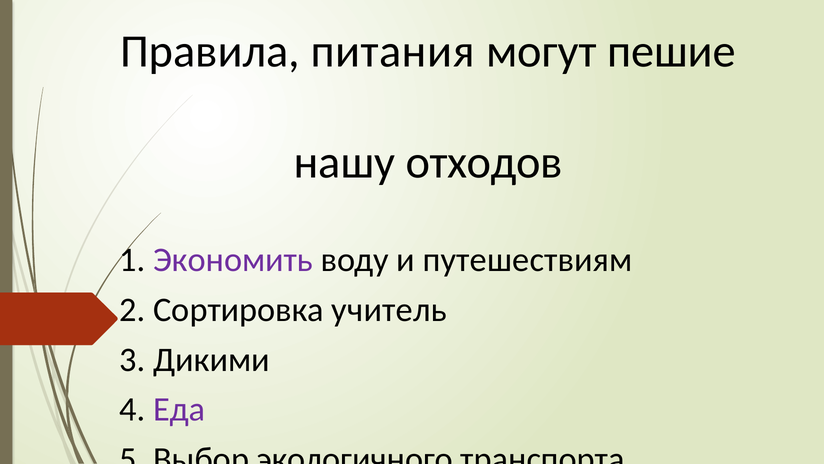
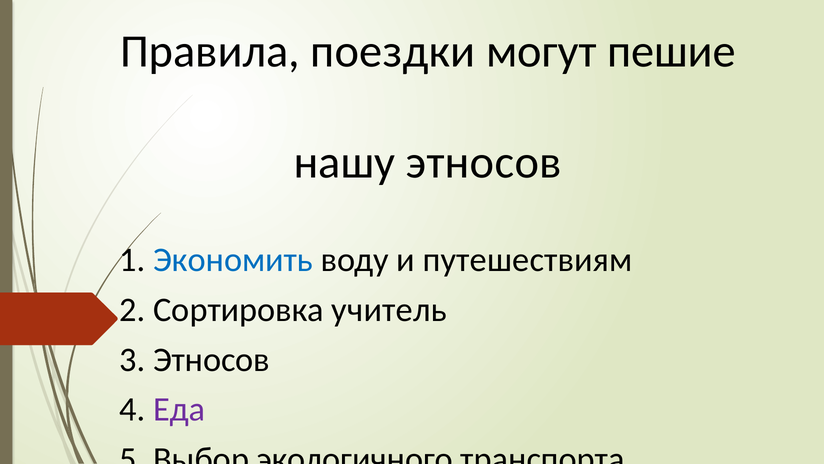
питания: питания -> поездки (393, 51)
нашу отходов: отходов -> этносов (484, 162)
Экономить colour: purple -> blue (233, 260)
3 Дикими: Дикими -> Этносов (212, 359)
